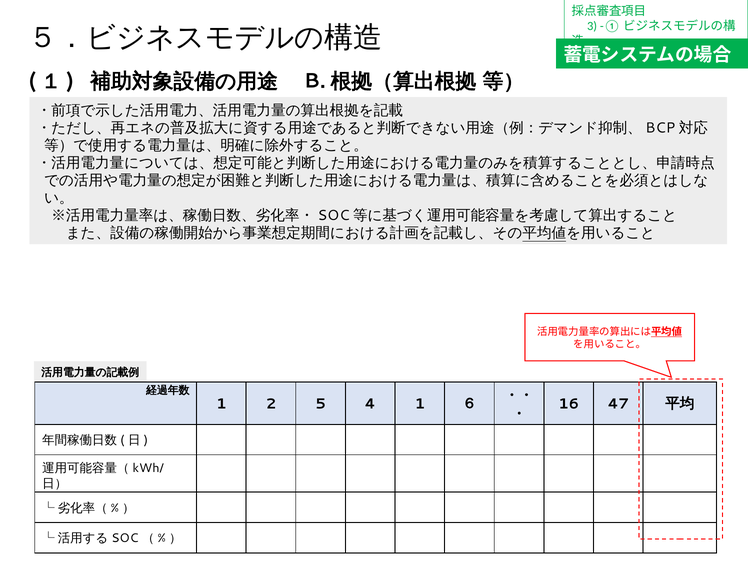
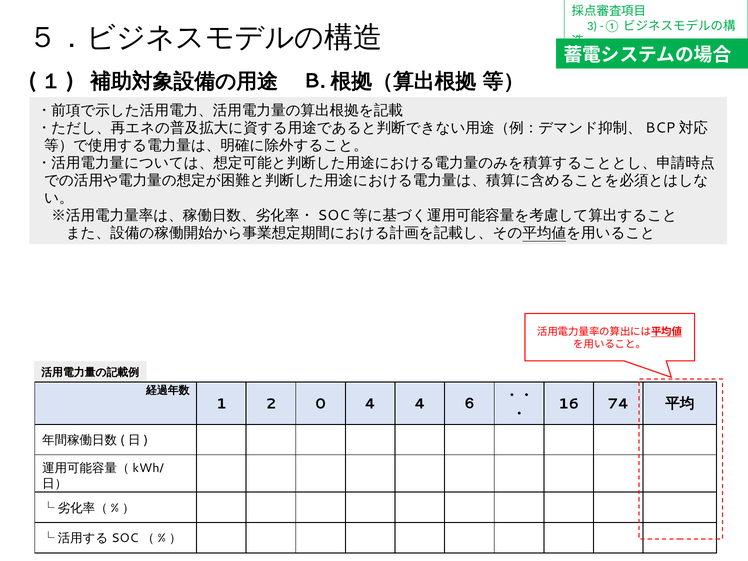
5: 5 -> 0 (321, 404)
4 1: 1 -> 4 (420, 404)
47: 47 -> 74 (618, 404)
